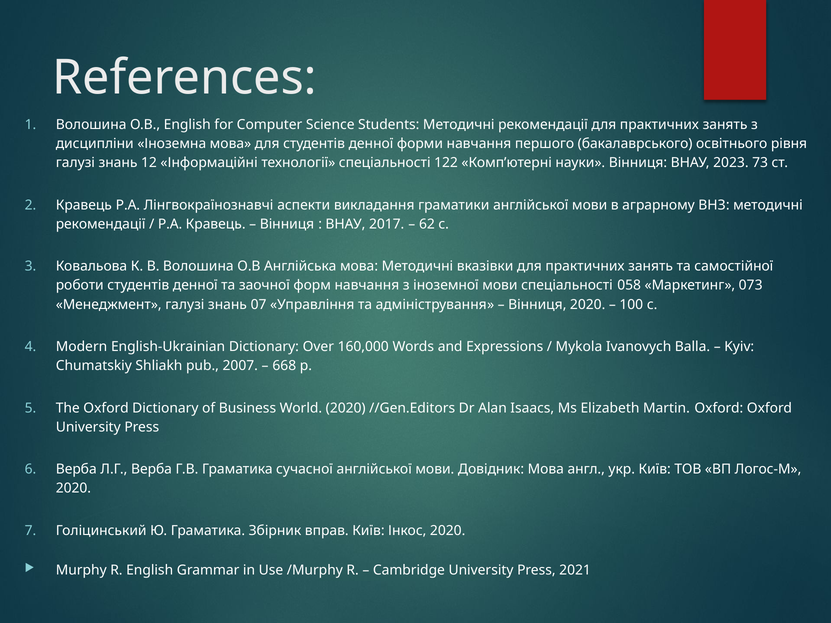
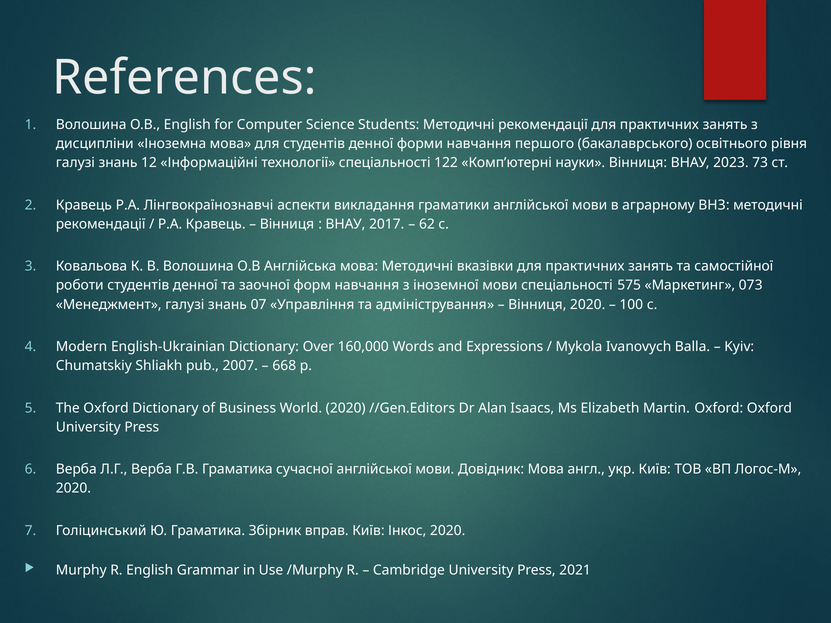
058: 058 -> 575 (629, 285)
